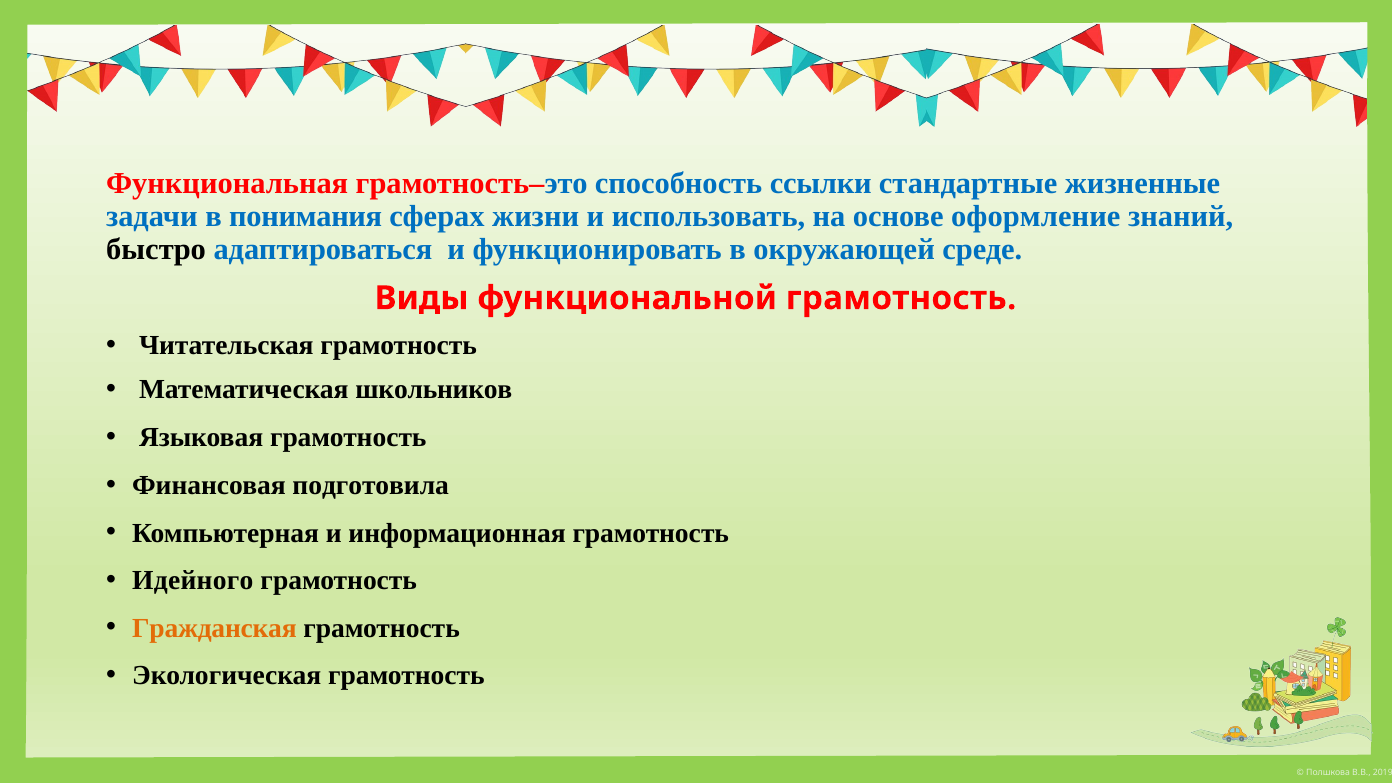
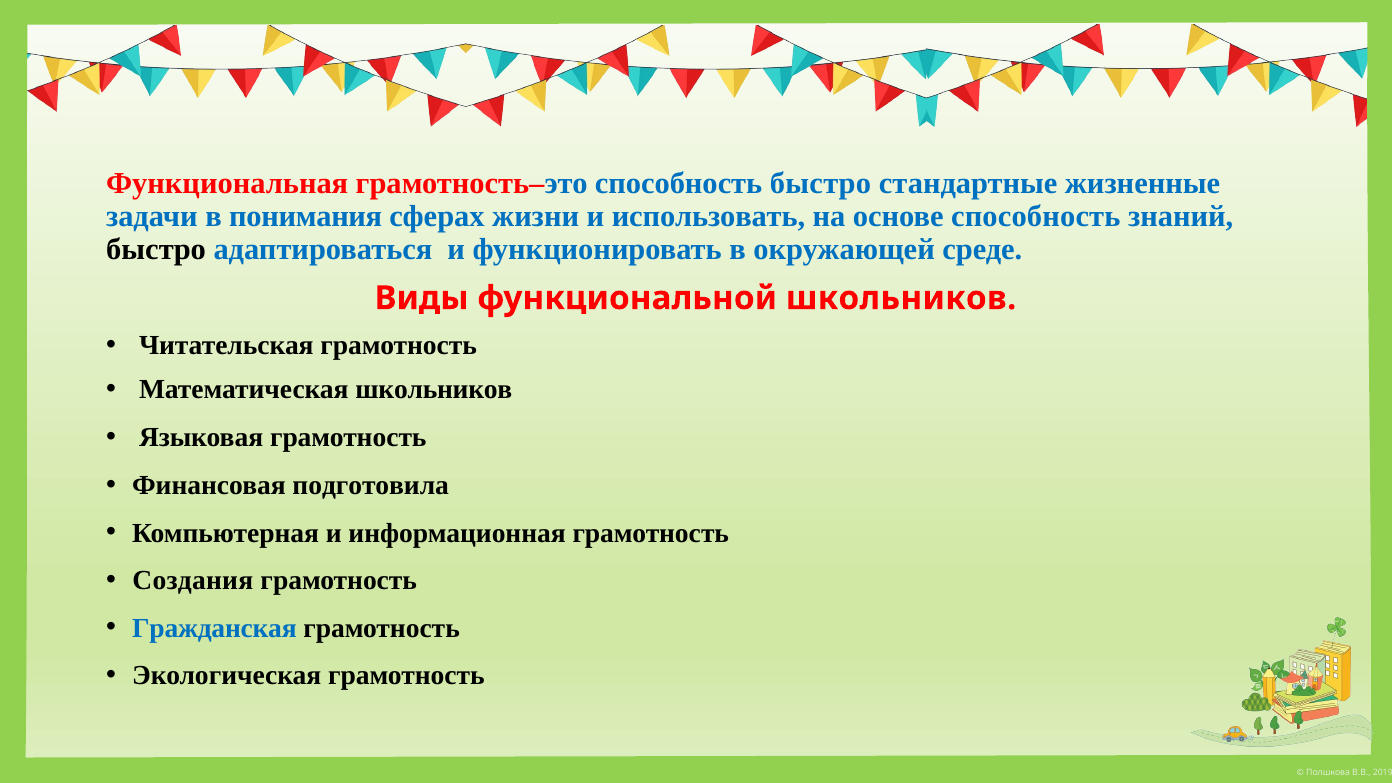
способность ссылки: ссылки -> быстро (820, 183)
основе оформление: оформление -> способность (1036, 216)
функциональной грамотность: грамотность -> школьников (901, 298)
Идейного: Идейного -> Создания (193, 580)
Гражданская colour: orange -> blue (214, 628)
